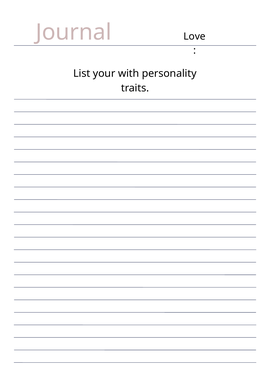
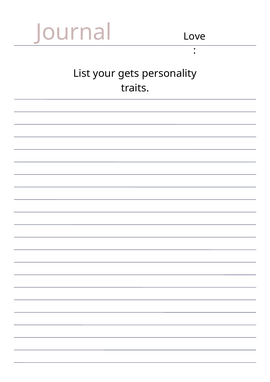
with: with -> gets (129, 73)
